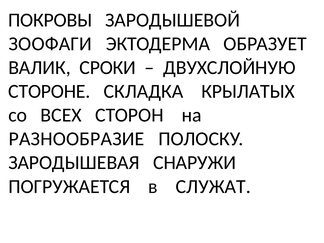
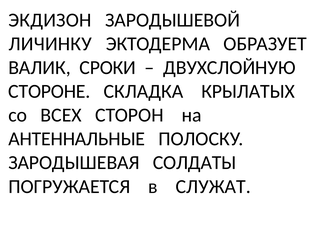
ПОКРОВЫ: ПОКРОВЫ -> ЭКДИЗОН (50, 20)
ЗООФАГИ: ЗООФАГИ -> ЛИЧИНКУ (50, 44)
РАЗНООБРАЗИЕ: РАЗНООБРАЗИЕ -> АНТЕННАЛЬНЫЕ (77, 139)
СНАРУЖИ: СНАРУЖИ -> СОЛДАТЫ (195, 163)
